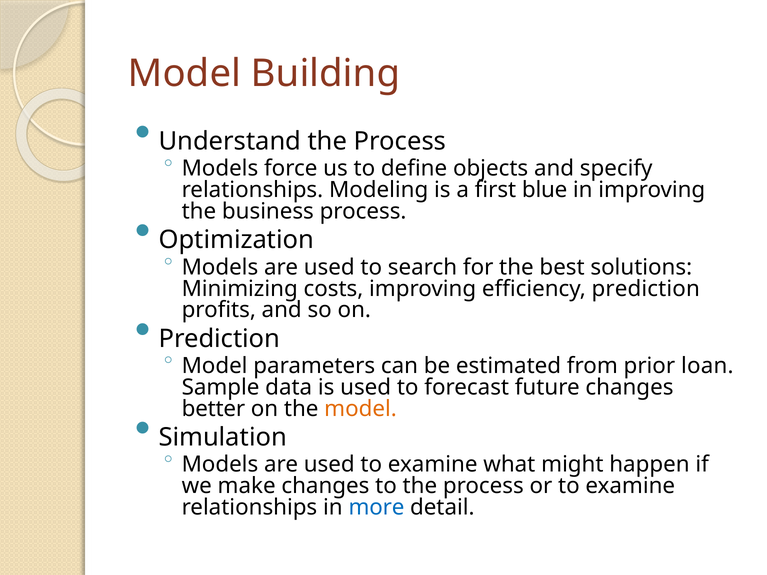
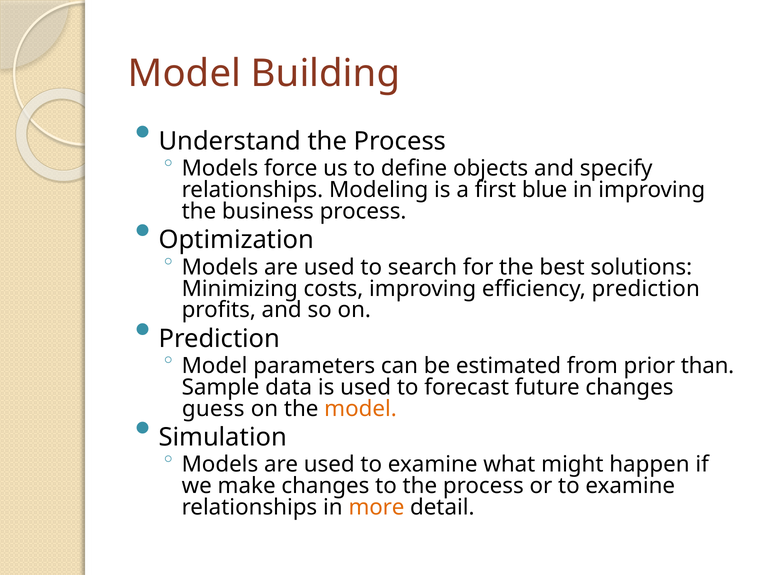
loan: loan -> than (708, 366)
better: better -> guess (213, 409)
more colour: blue -> orange (376, 508)
